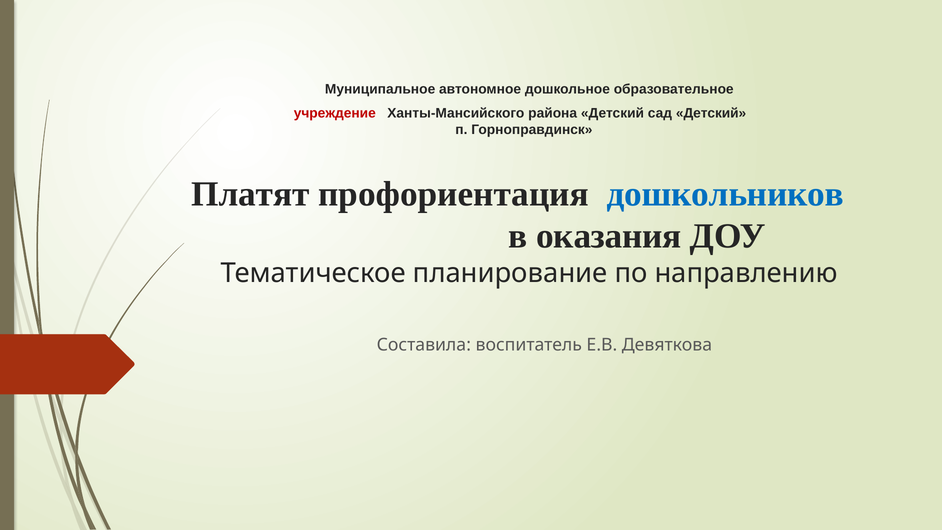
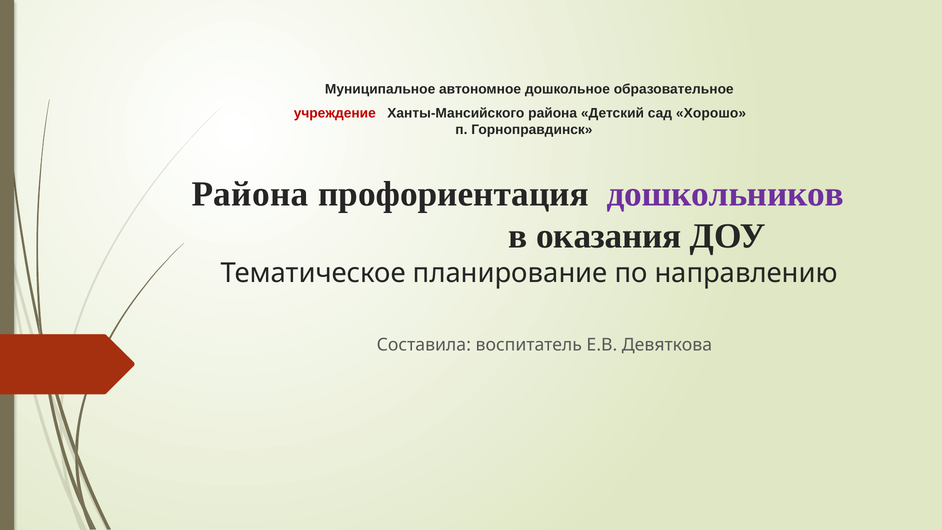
сад Детский: Детский -> Хорошо (711, 113)
Платят: Платят -> Района (250, 194)
дошкольников colour: blue -> purple (725, 194)
